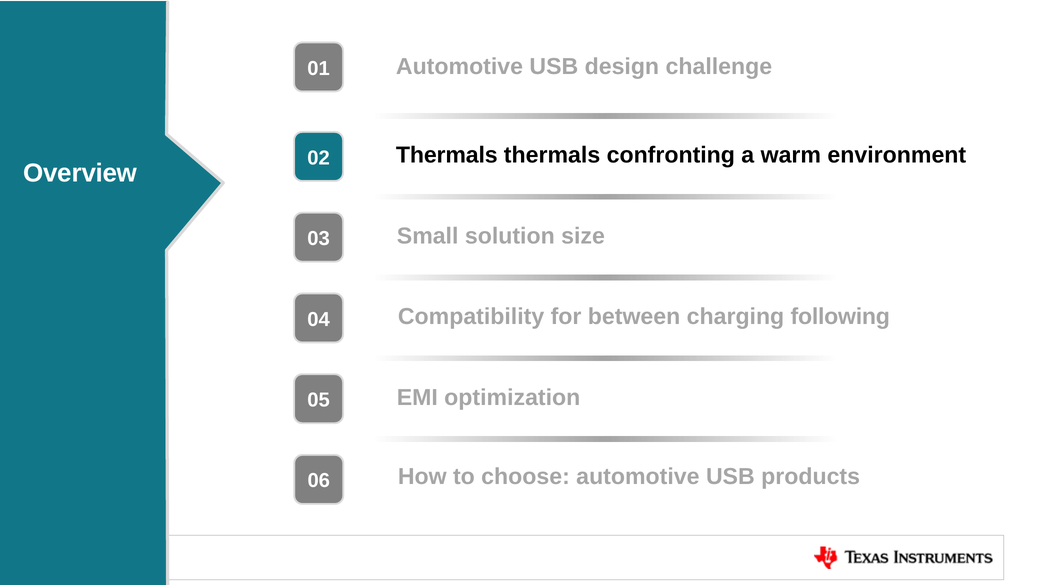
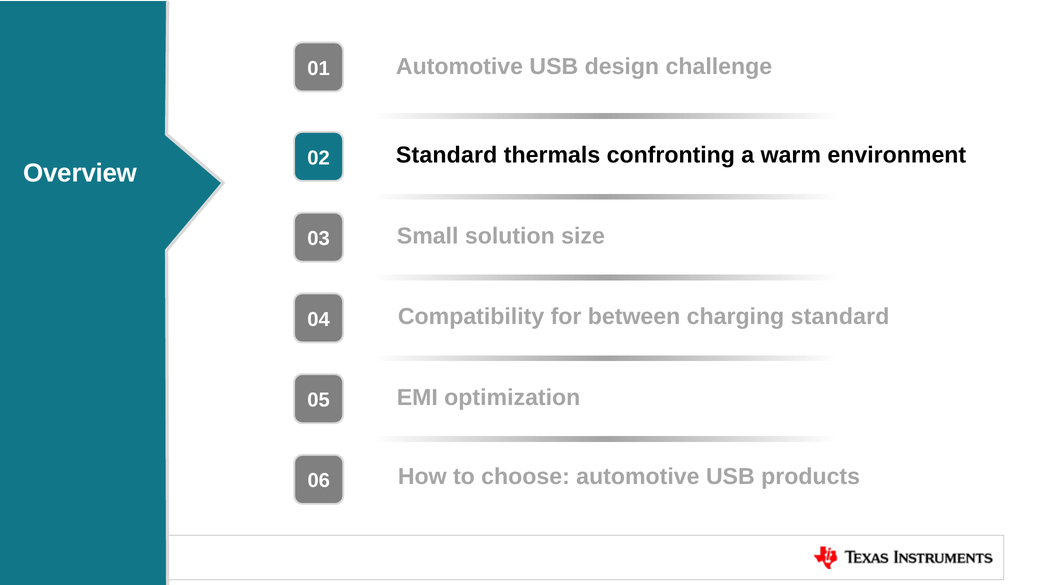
Thermals: Thermals -> Standard (447, 155)
charging following: following -> standard (840, 317)
